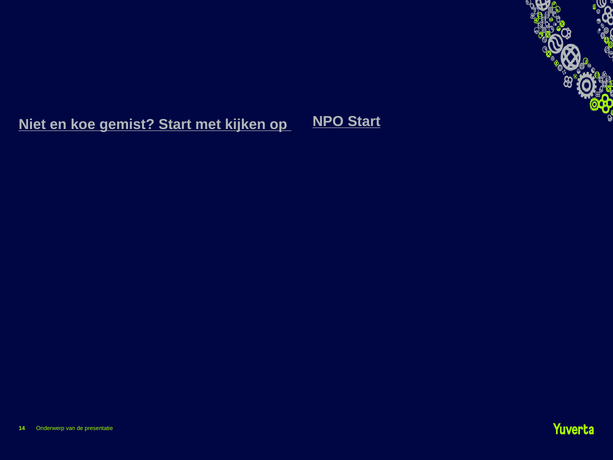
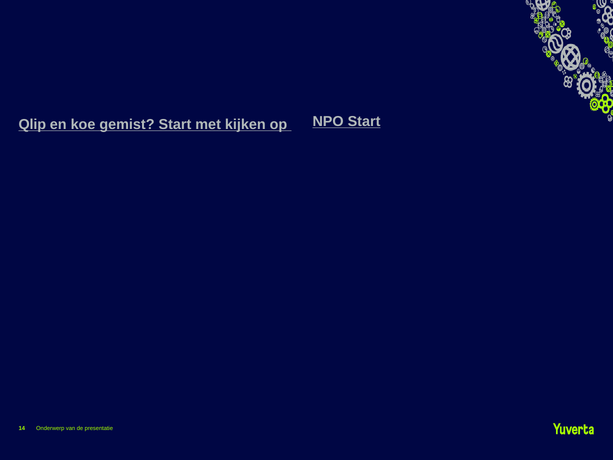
Niet: Niet -> Qlip (32, 124)
